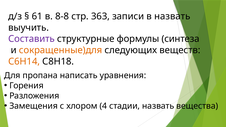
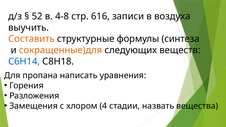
61: 61 -> 52 (37, 16)
8-8: 8-8 -> 4-8 (62, 16)
363: 363 -> 616 (100, 16)
в назвать: назвать -> воздуха (172, 16)
Составить colour: purple -> orange (31, 39)
С6Н14 colour: orange -> blue (24, 62)
